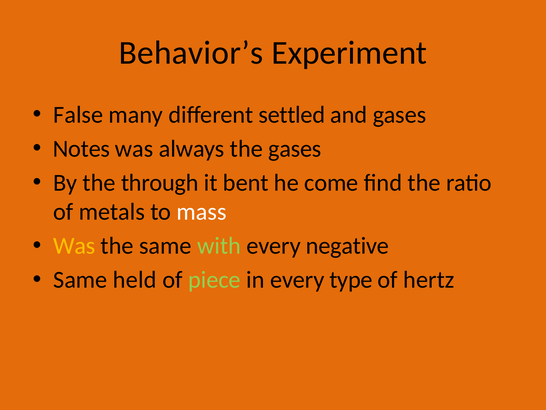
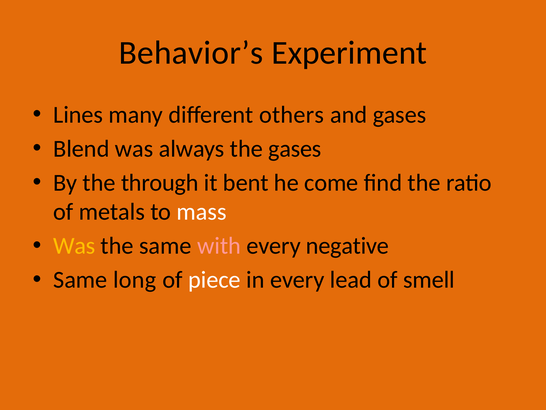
False: False -> Lines (78, 115)
settled: settled -> others (292, 115)
Notes: Notes -> Blend (81, 149)
with colour: light green -> pink (219, 246)
held: held -> long (135, 280)
piece colour: light green -> white (214, 280)
type: type -> lead (351, 280)
hertz: hertz -> smell (429, 280)
